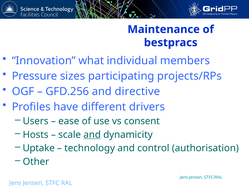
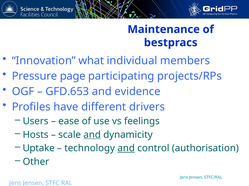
sizes: sizes -> page (73, 76)
GFD.256: GFD.256 -> GFD.653 (67, 92)
directive: directive -> evidence (138, 92)
consent: consent -> feelings (142, 122)
and underline: none -> present (126, 149)
